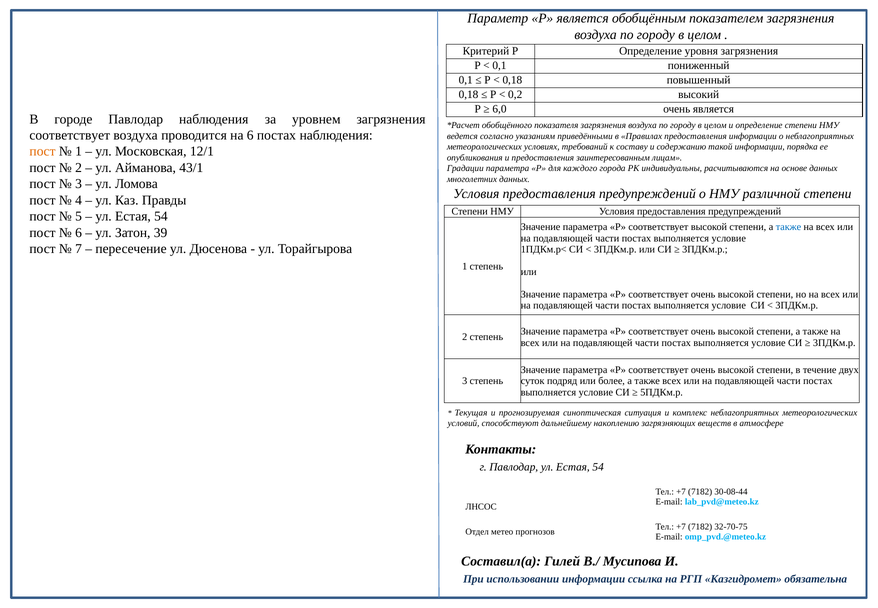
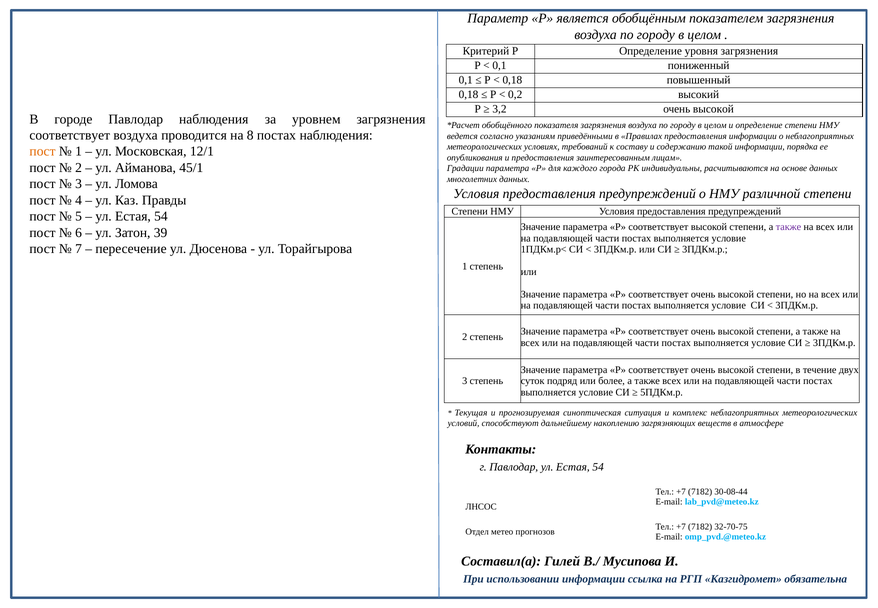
6,0: 6,0 -> 3,2 (499, 109)
является: является -> высокой (713, 109)
на 6: 6 -> 8 (250, 135)
43/1: 43/1 -> 45/1 (191, 168)
также colour: blue -> purple (788, 227)
